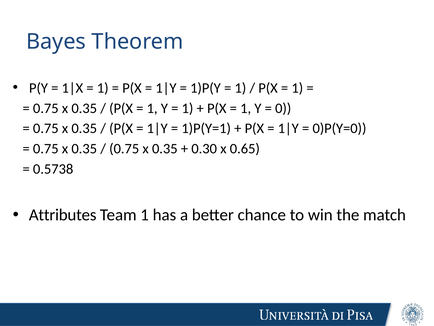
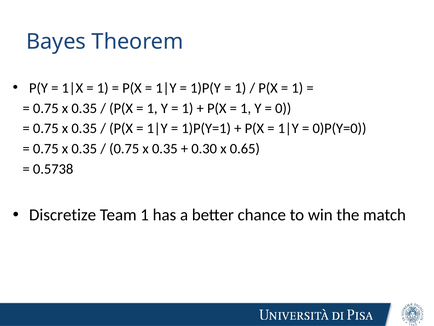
Attributes: Attributes -> Discretize (63, 215)
